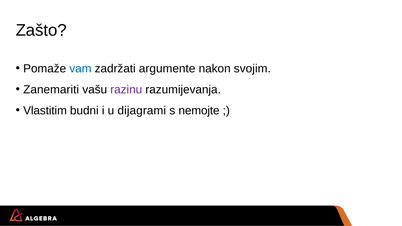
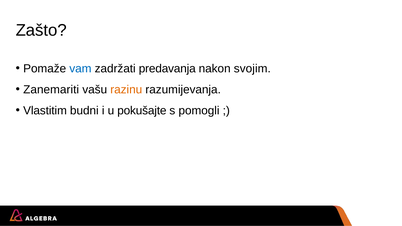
argumente: argumente -> predavanja (167, 69)
razinu colour: purple -> orange (126, 90)
dijagrami: dijagrami -> pokušajte (142, 111)
nemojte: nemojte -> pomogli (199, 111)
